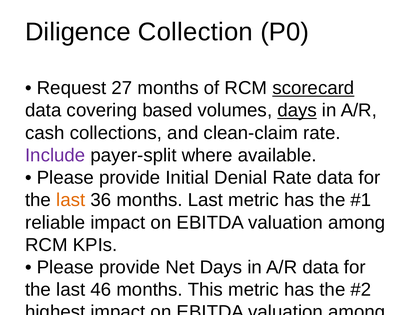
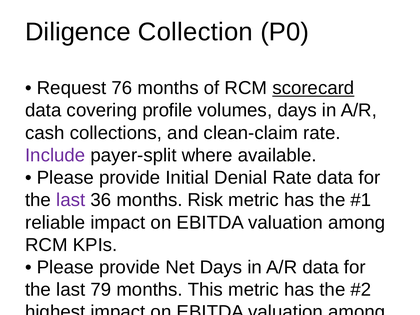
27: 27 -> 76 (122, 88)
based: based -> profile (167, 110)
days underline: present -> none (297, 110)
last colour: orange -> purple (71, 200)
months Last: Last -> Risk (205, 200)
46: 46 -> 79 (101, 290)
